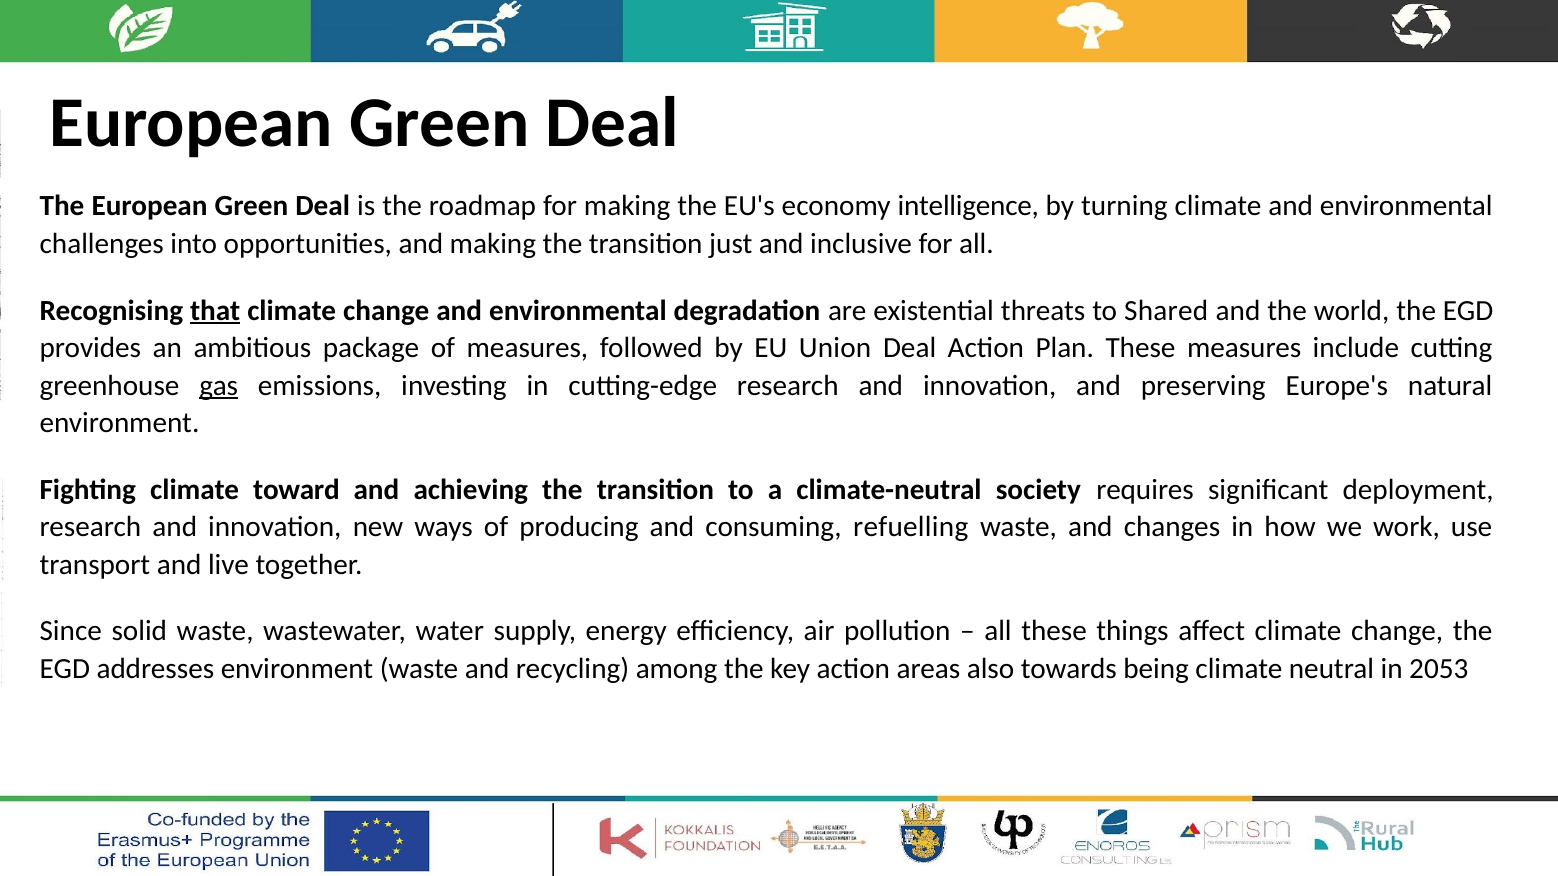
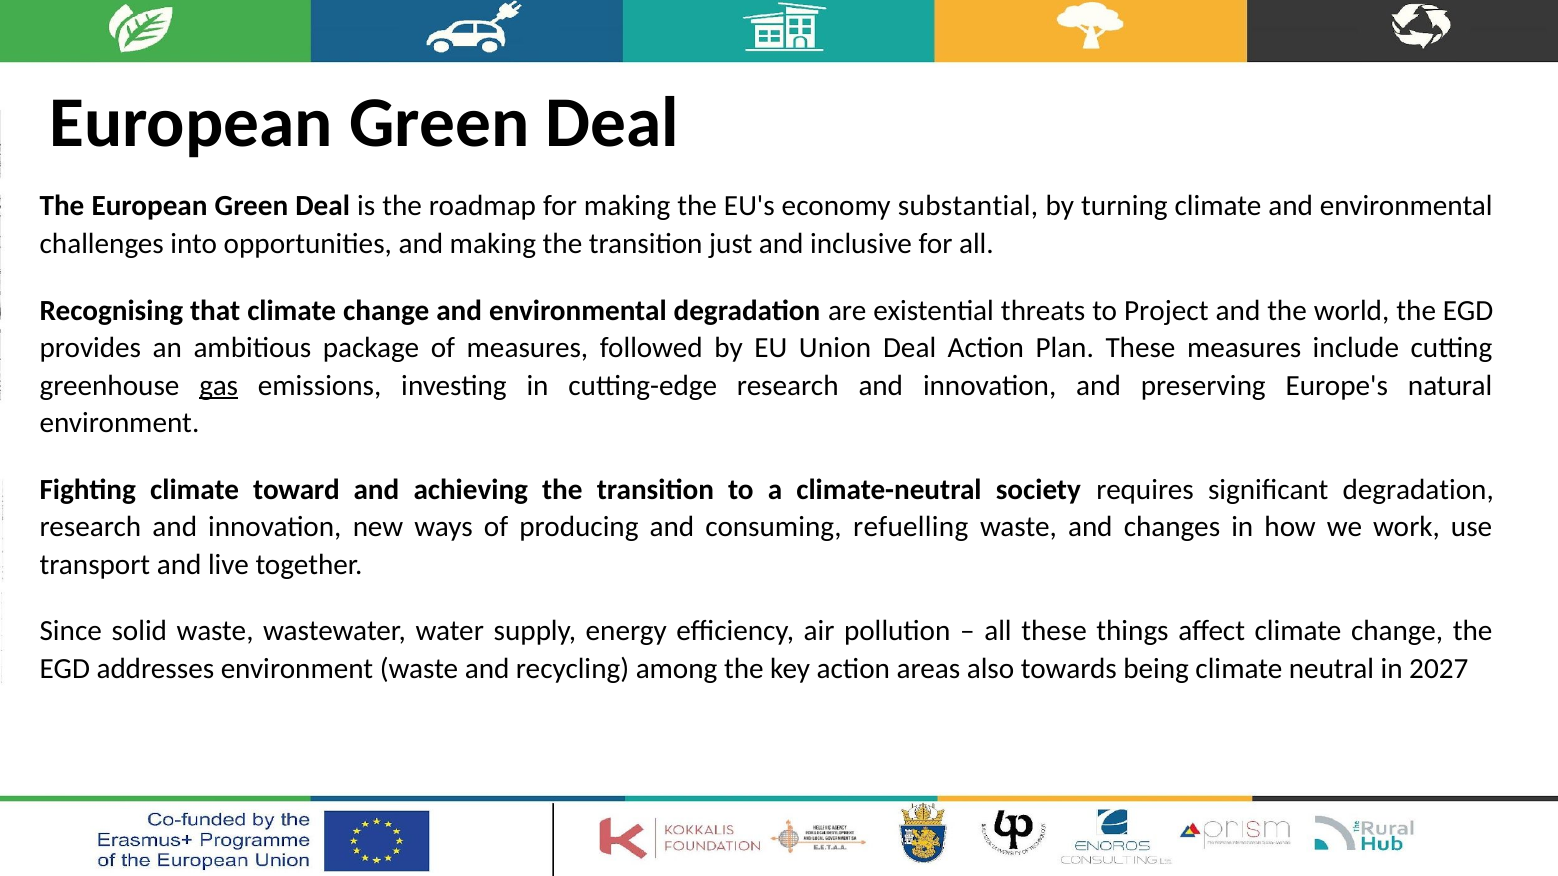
intelligence: intelligence -> substantial (968, 206)
that underline: present -> none (215, 311)
Shared: Shared -> Project (1166, 311)
significant deployment: deployment -> degradation (1418, 490)
2053: 2053 -> 2027 (1439, 669)
